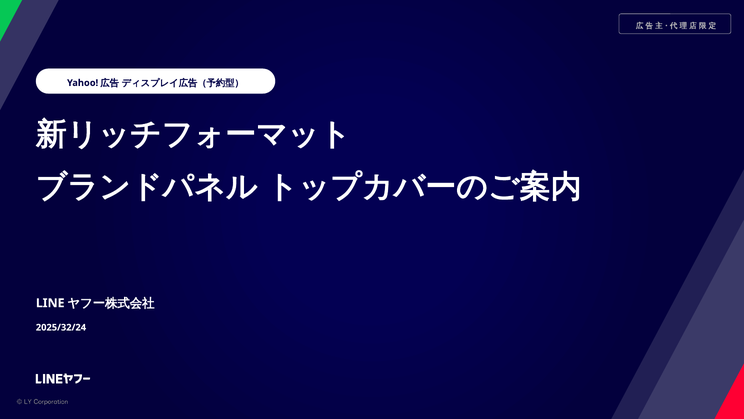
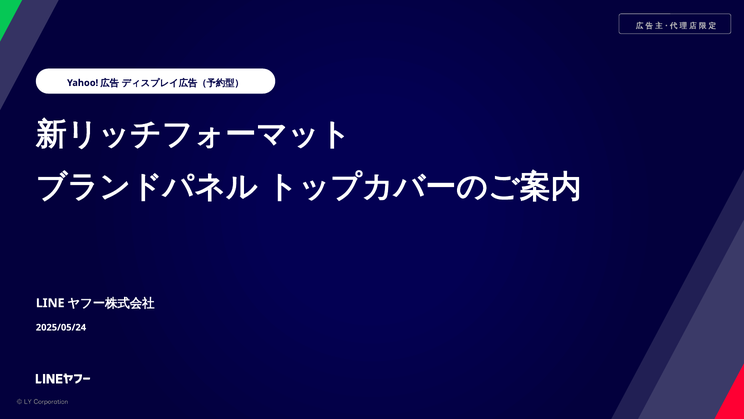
2025/32/24: 2025/32/24 -> 2025/05/24 (61, 327)
